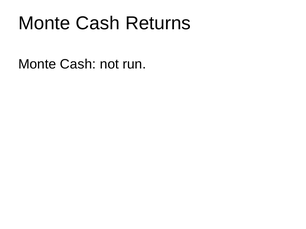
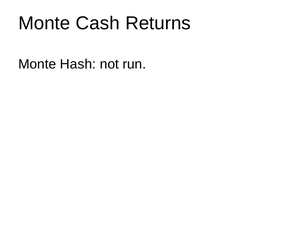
Cash: Cash -> Hash (78, 64)
